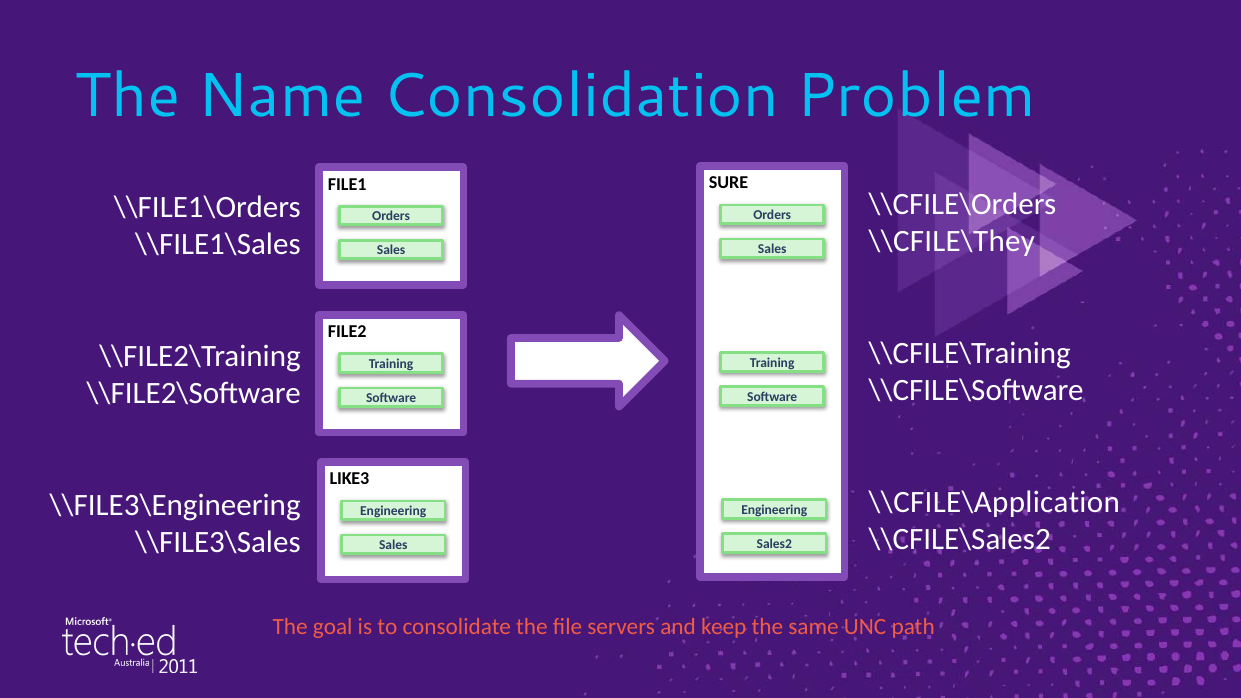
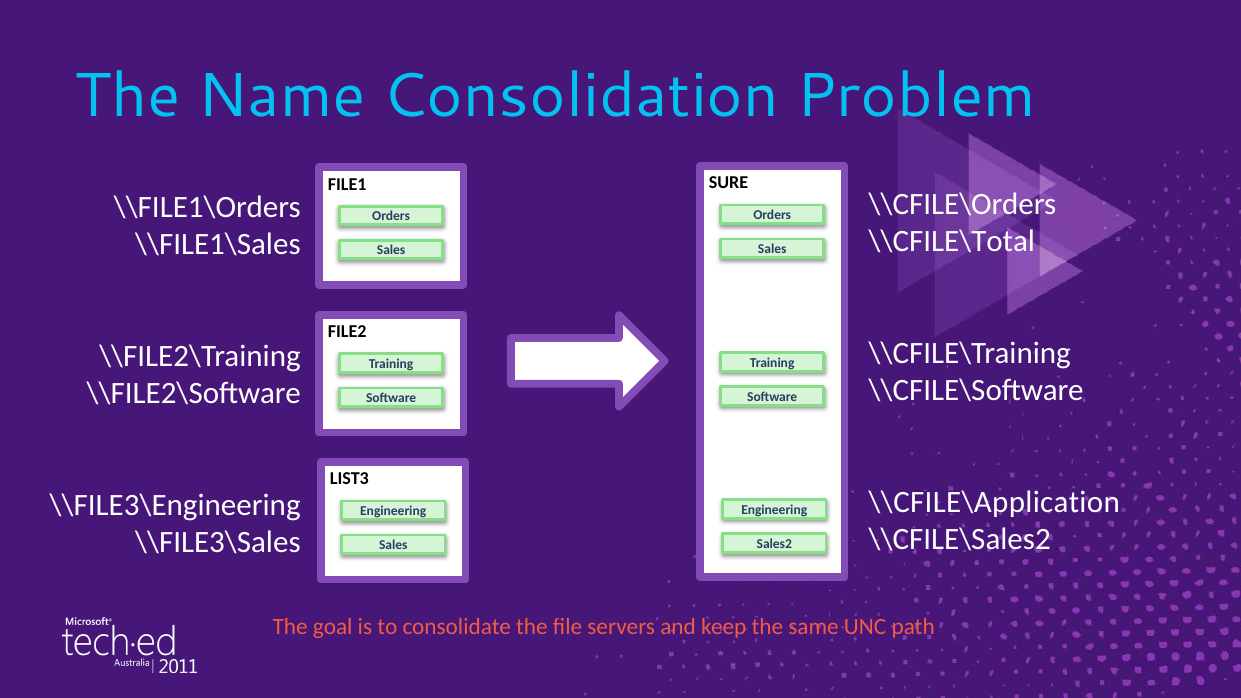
\\CFILE\They: \\CFILE\They -> \\CFILE\Total (952, 242)
LIKE3: LIKE3 -> LIST3 (349, 479)
